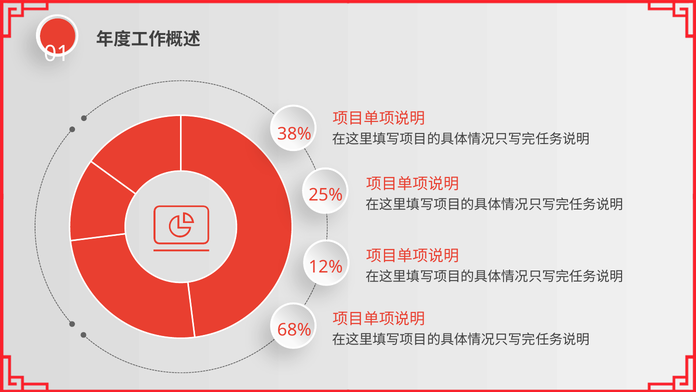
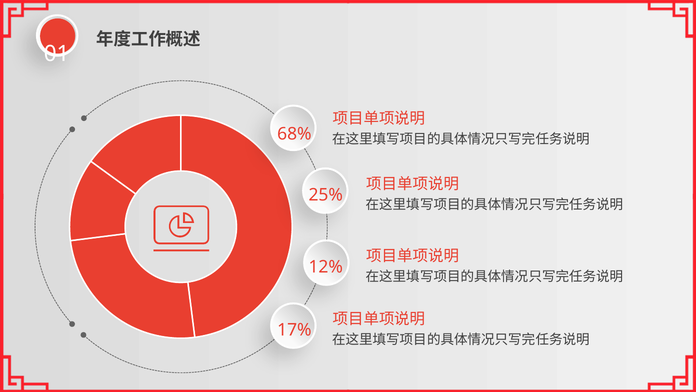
38%: 38% -> 68% (294, 134)
68%: 68% -> 17% (294, 330)
